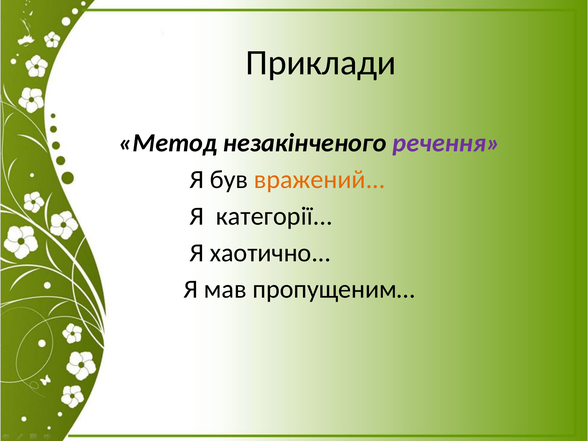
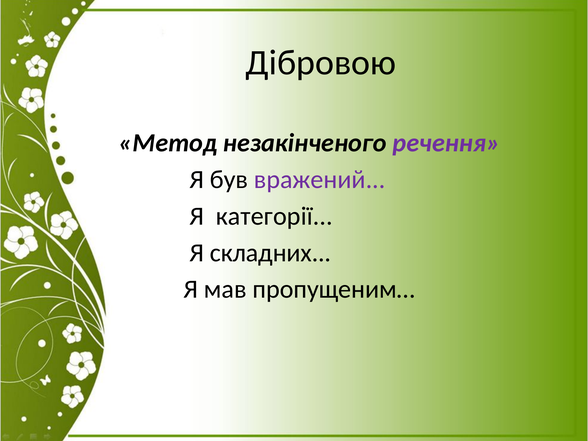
Приклади: Приклади -> Дібровою (321, 63)
вражений colour: orange -> purple (320, 180)
хаотично: хаотично -> складних (271, 253)
